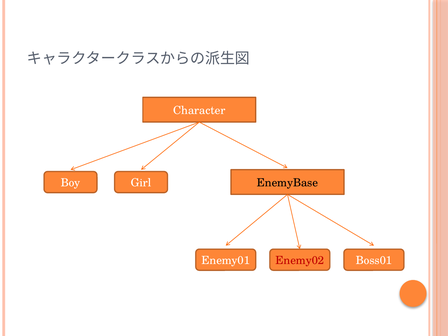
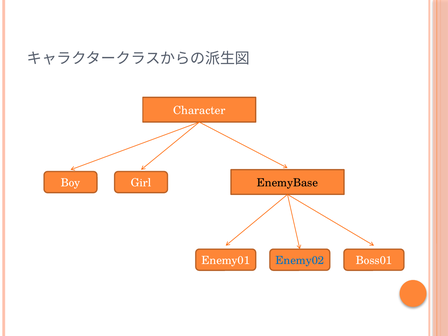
Enemy02 colour: red -> blue (300, 260)
